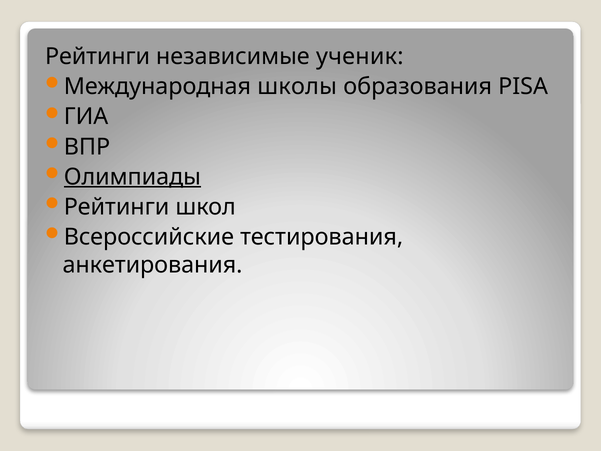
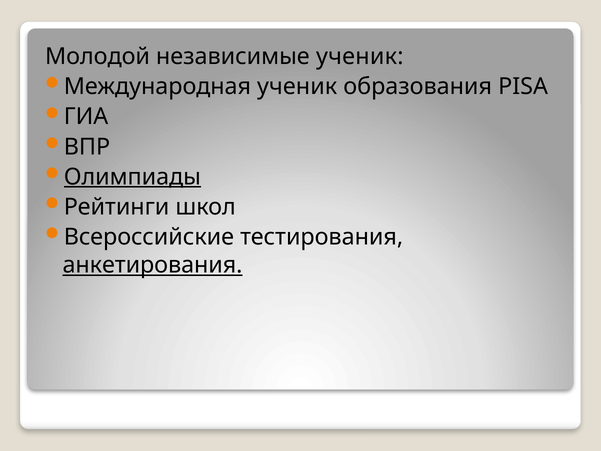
Рейтинги: Рейтинги -> Молодой (98, 56)
Международная школы: школы -> ученик (297, 87)
анкетирования underline: none -> present (152, 265)
